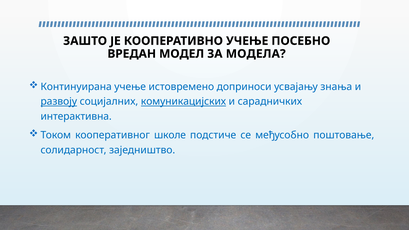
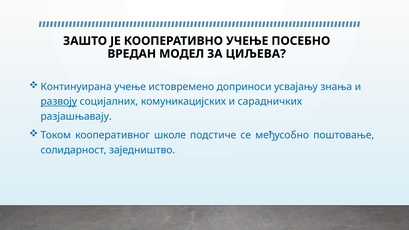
МОДЕЛА: МОДЕЛА -> ЦИЉЕВА (256, 54)
комуникацијских underline: present -> none (183, 102)
интерактивна: интерактивна -> разјашњавају (76, 116)
